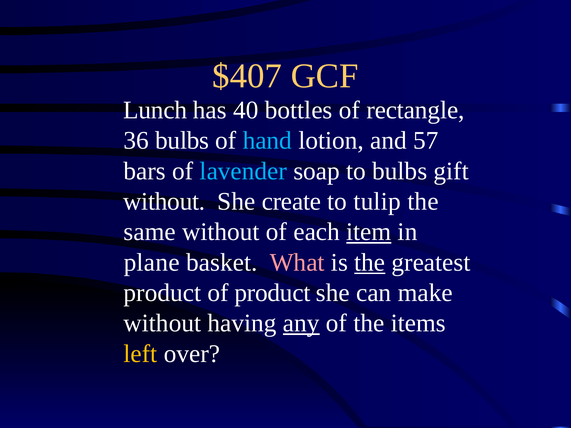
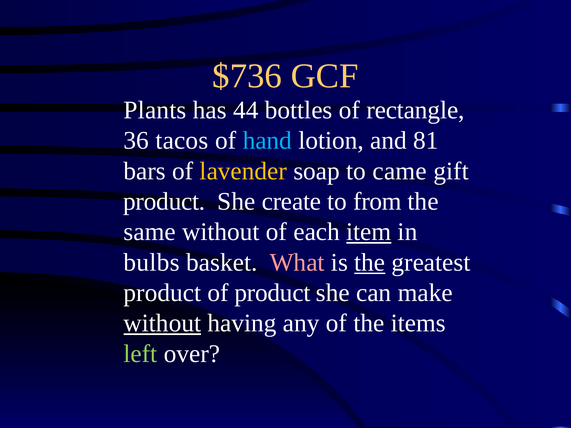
$407: $407 -> $736 (247, 76)
Lunch: Lunch -> Plants (155, 110)
40: 40 -> 44 (246, 110)
36 bulbs: bulbs -> tacos (182, 141)
57: 57 -> 81 (426, 141)
lavender colour: light blue -> yellow (243, 171)
to bulbs: bulbs -> came (400, 171)
without: without -> product (164, 202)
tulip: tulip -> from (377, 202)
plane: plane -> bulbs (152, 263)
without underline: none -> present (162, 323)
any underline: present -> none (301, 323)
left colour: yellow -> light green (140, 354)
